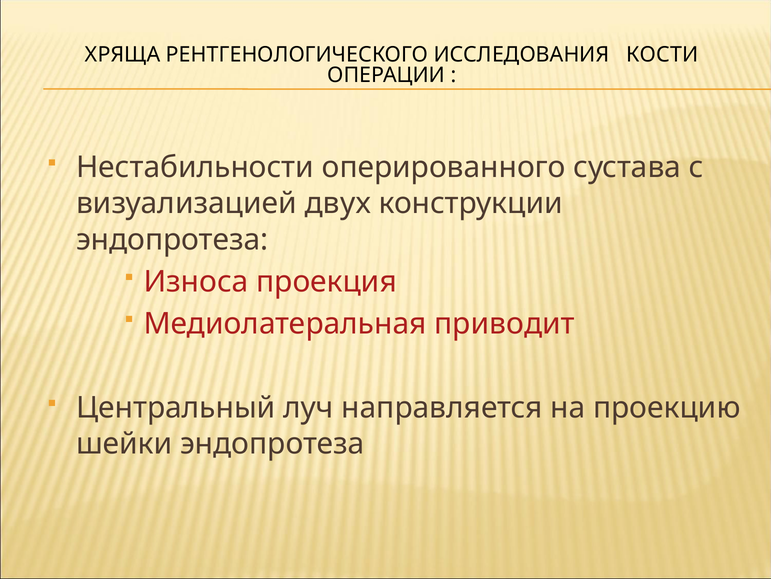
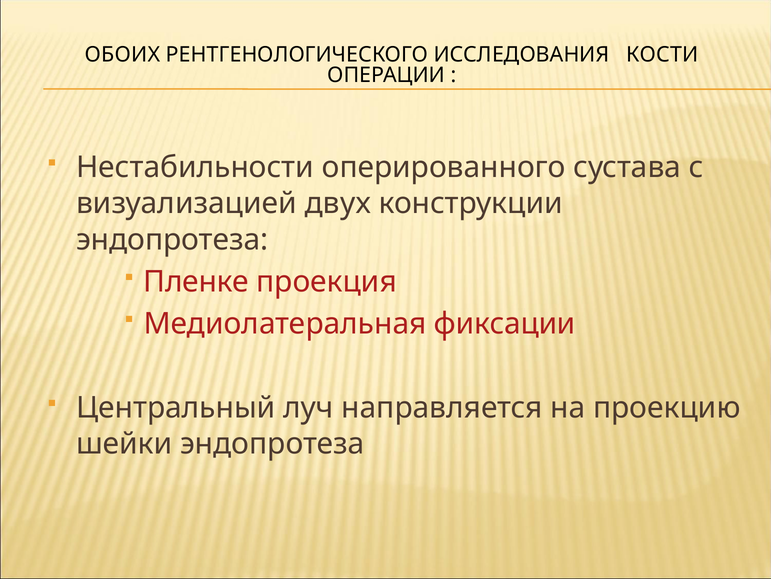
ХРЯЩА: ХРЯЩА -> ОБОИХ (122, 55)
Износа: Износа -> Пленке (196, 281)
приводит: приводит -> фиксации (505, 323)
